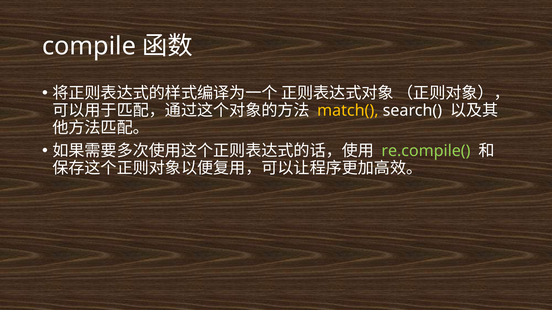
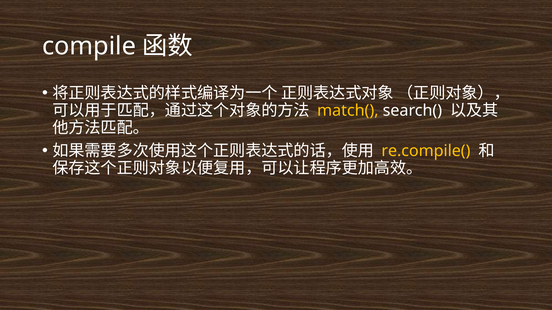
re.compile( colour: light green -> yellow (426, 151)
